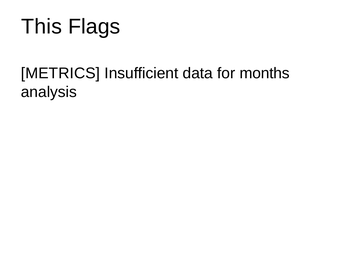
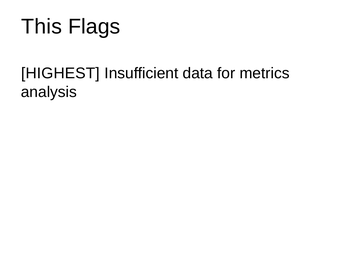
METRICS: METRICS -> HIGHEST (60, 73)
months: months -> metrics (265, 73)
